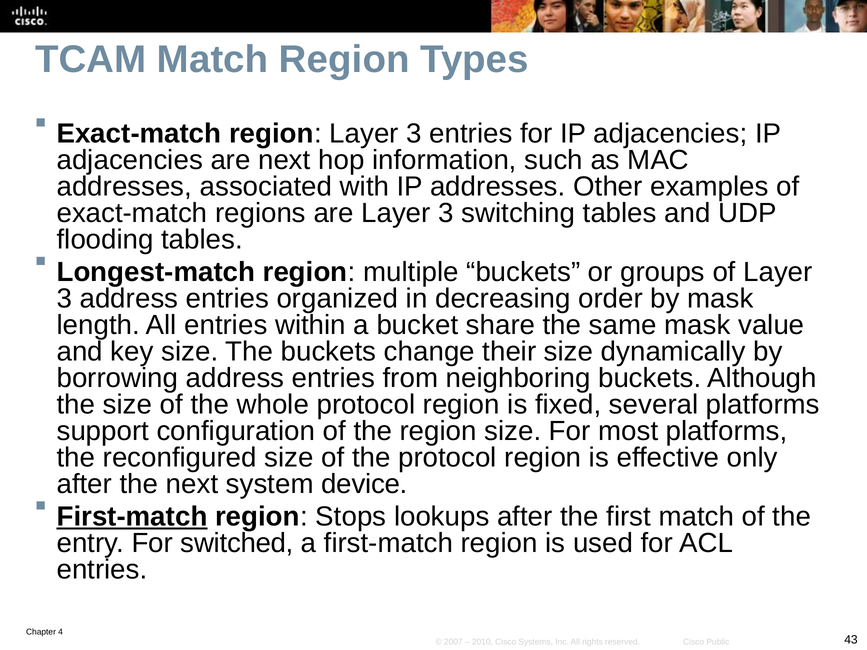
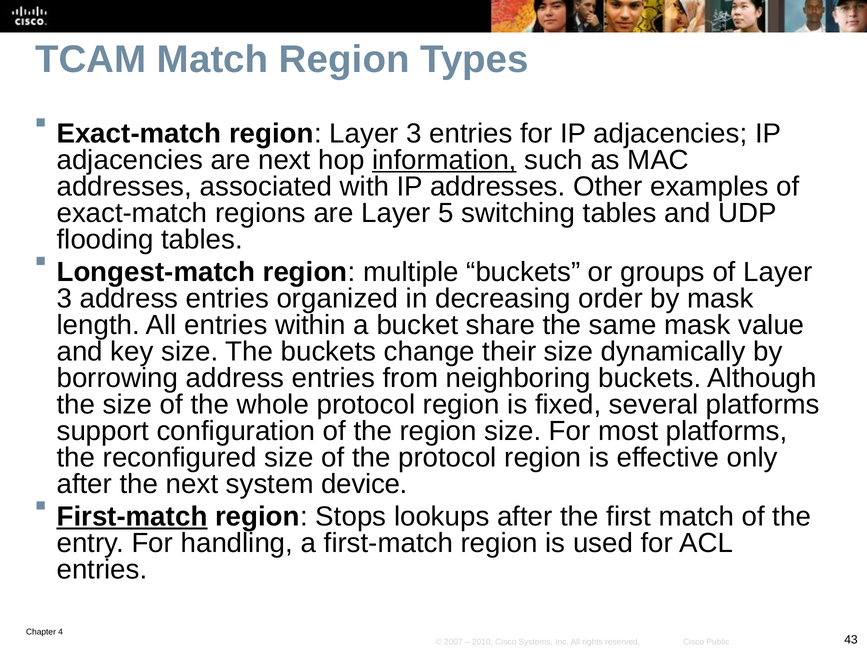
information underline: none -> present (444, 160)
are Layer 3: 3 -> 5 (446, 213)
switched: switched -> handling (237, 543)
